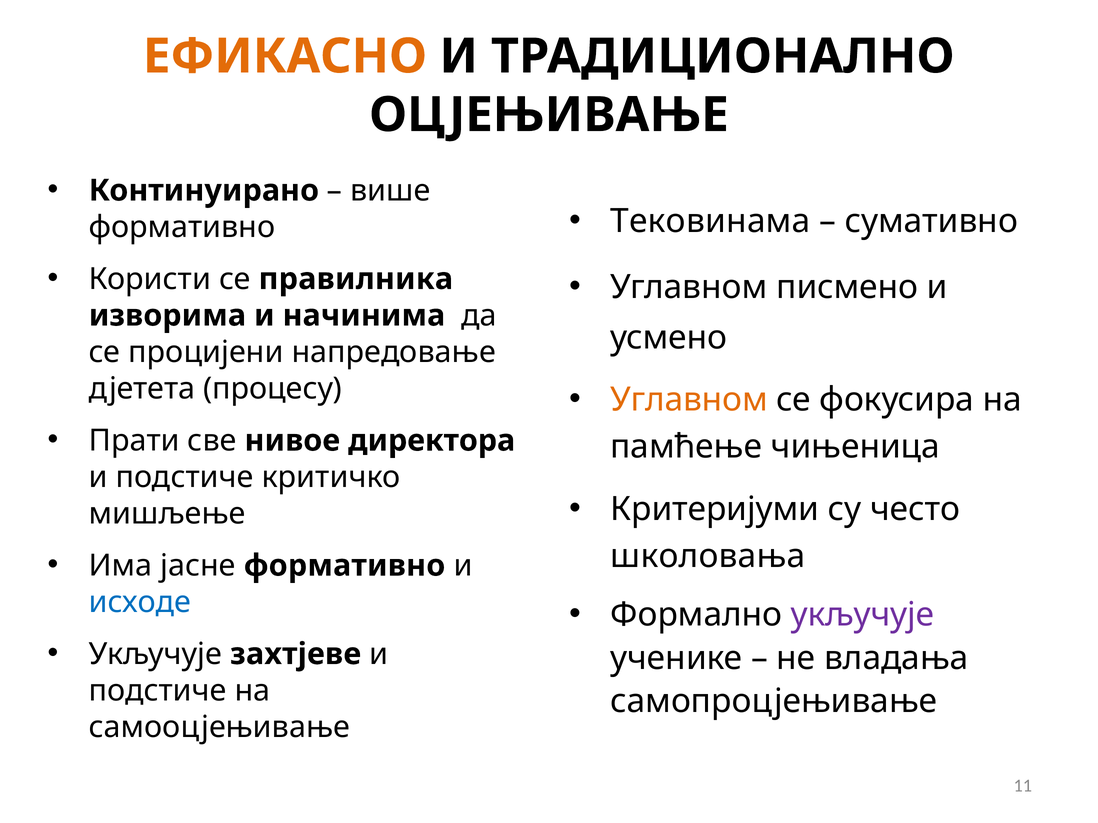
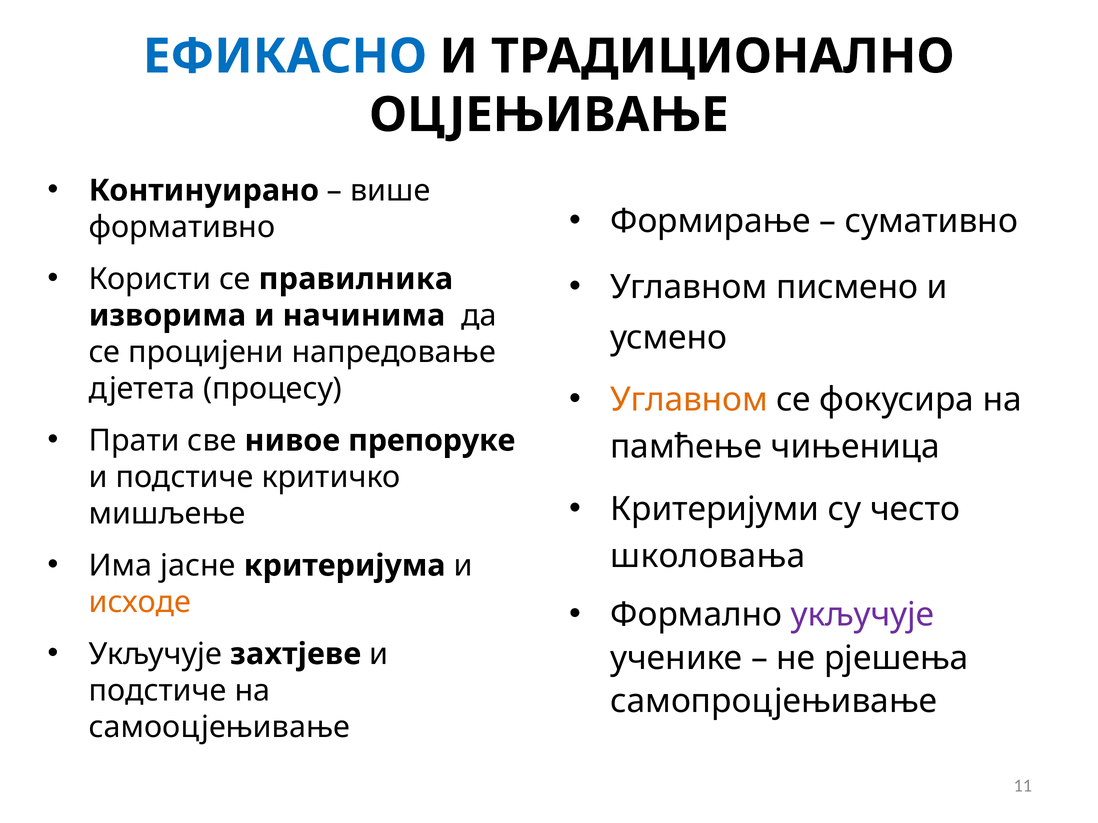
ЕФИКАСНО colour: orange -> blue (285, 56)
Тековинама: Тековинама -> Формирање (711, 221)
директора: директора -> препоруке (432, 441)
јасне формативно: формативно -> критеријума (345, 566)
исходе colour: blue -> orange (140, 603)
владања: владања -> рјешења (896, 658)
